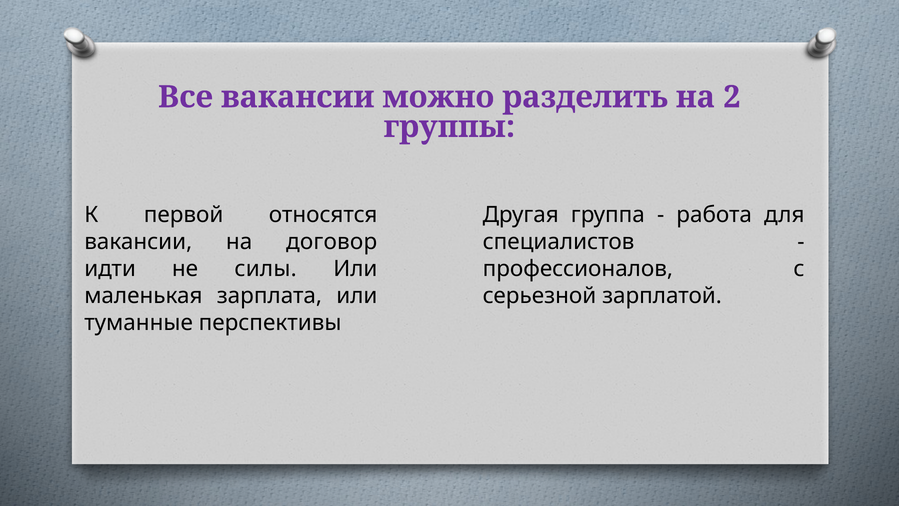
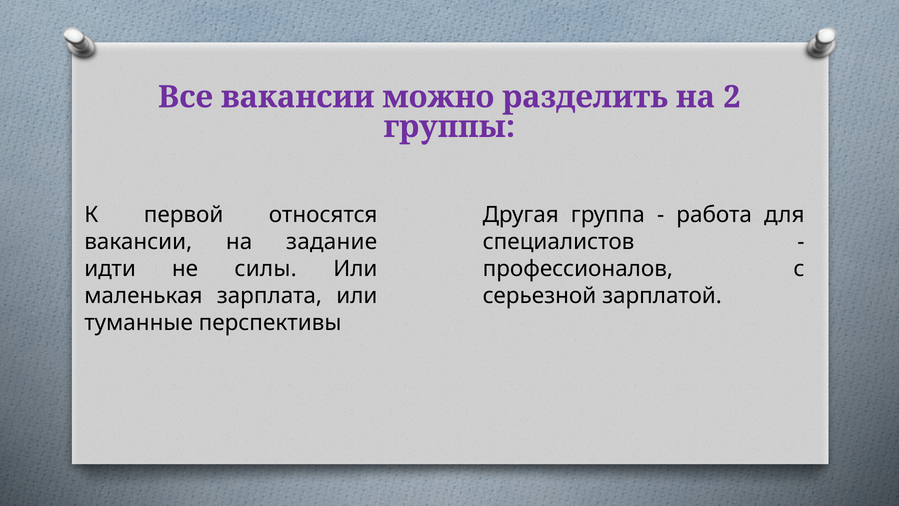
договор: договор -> задание (332, 241)
